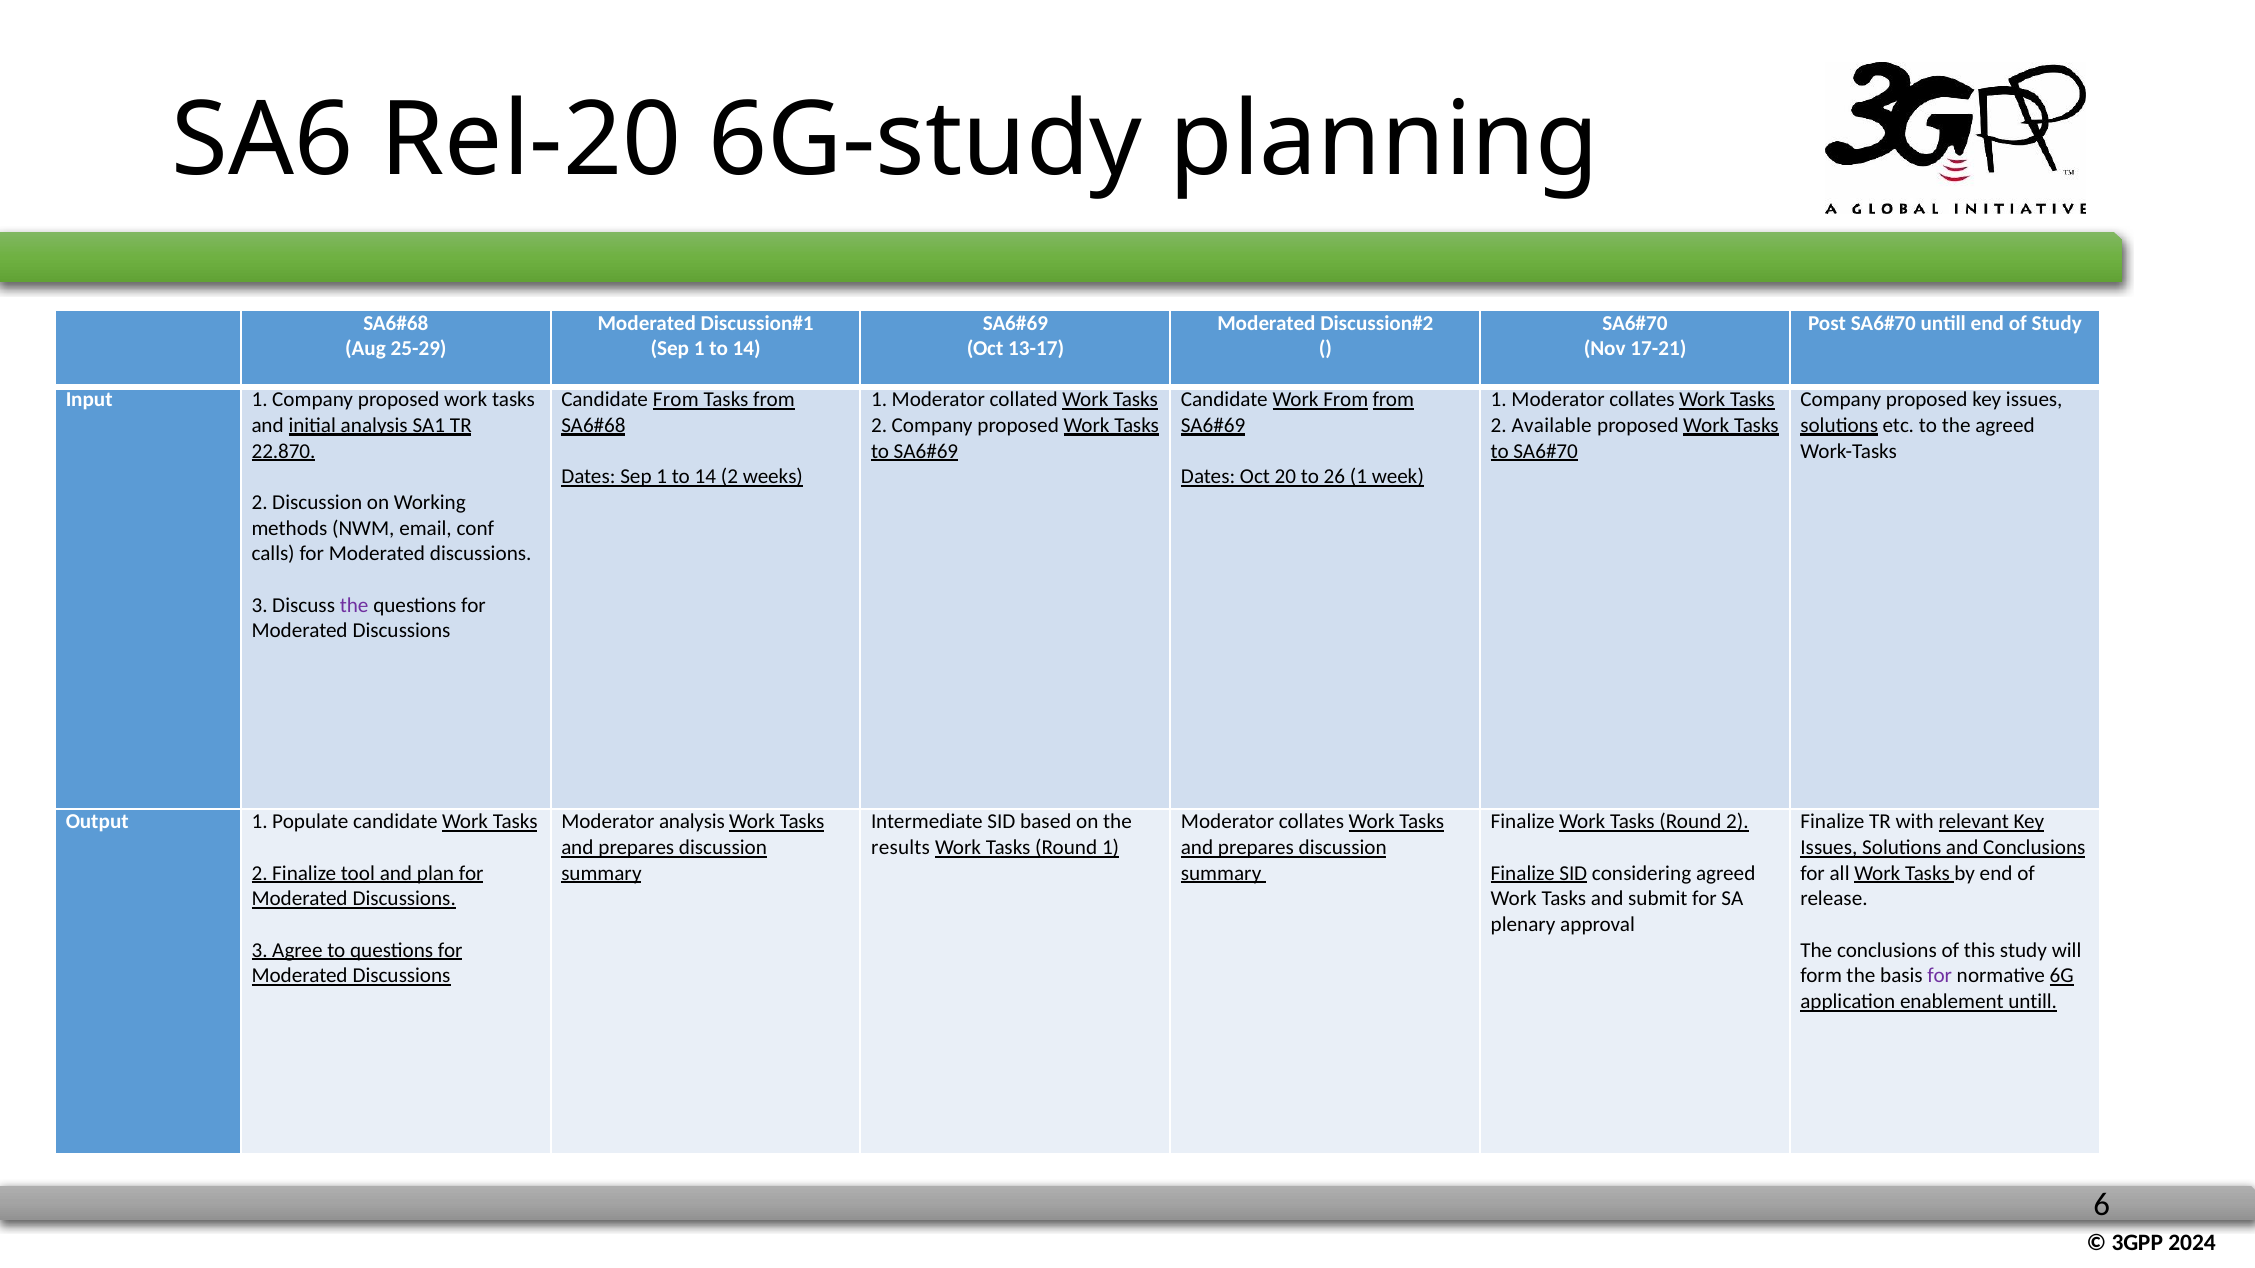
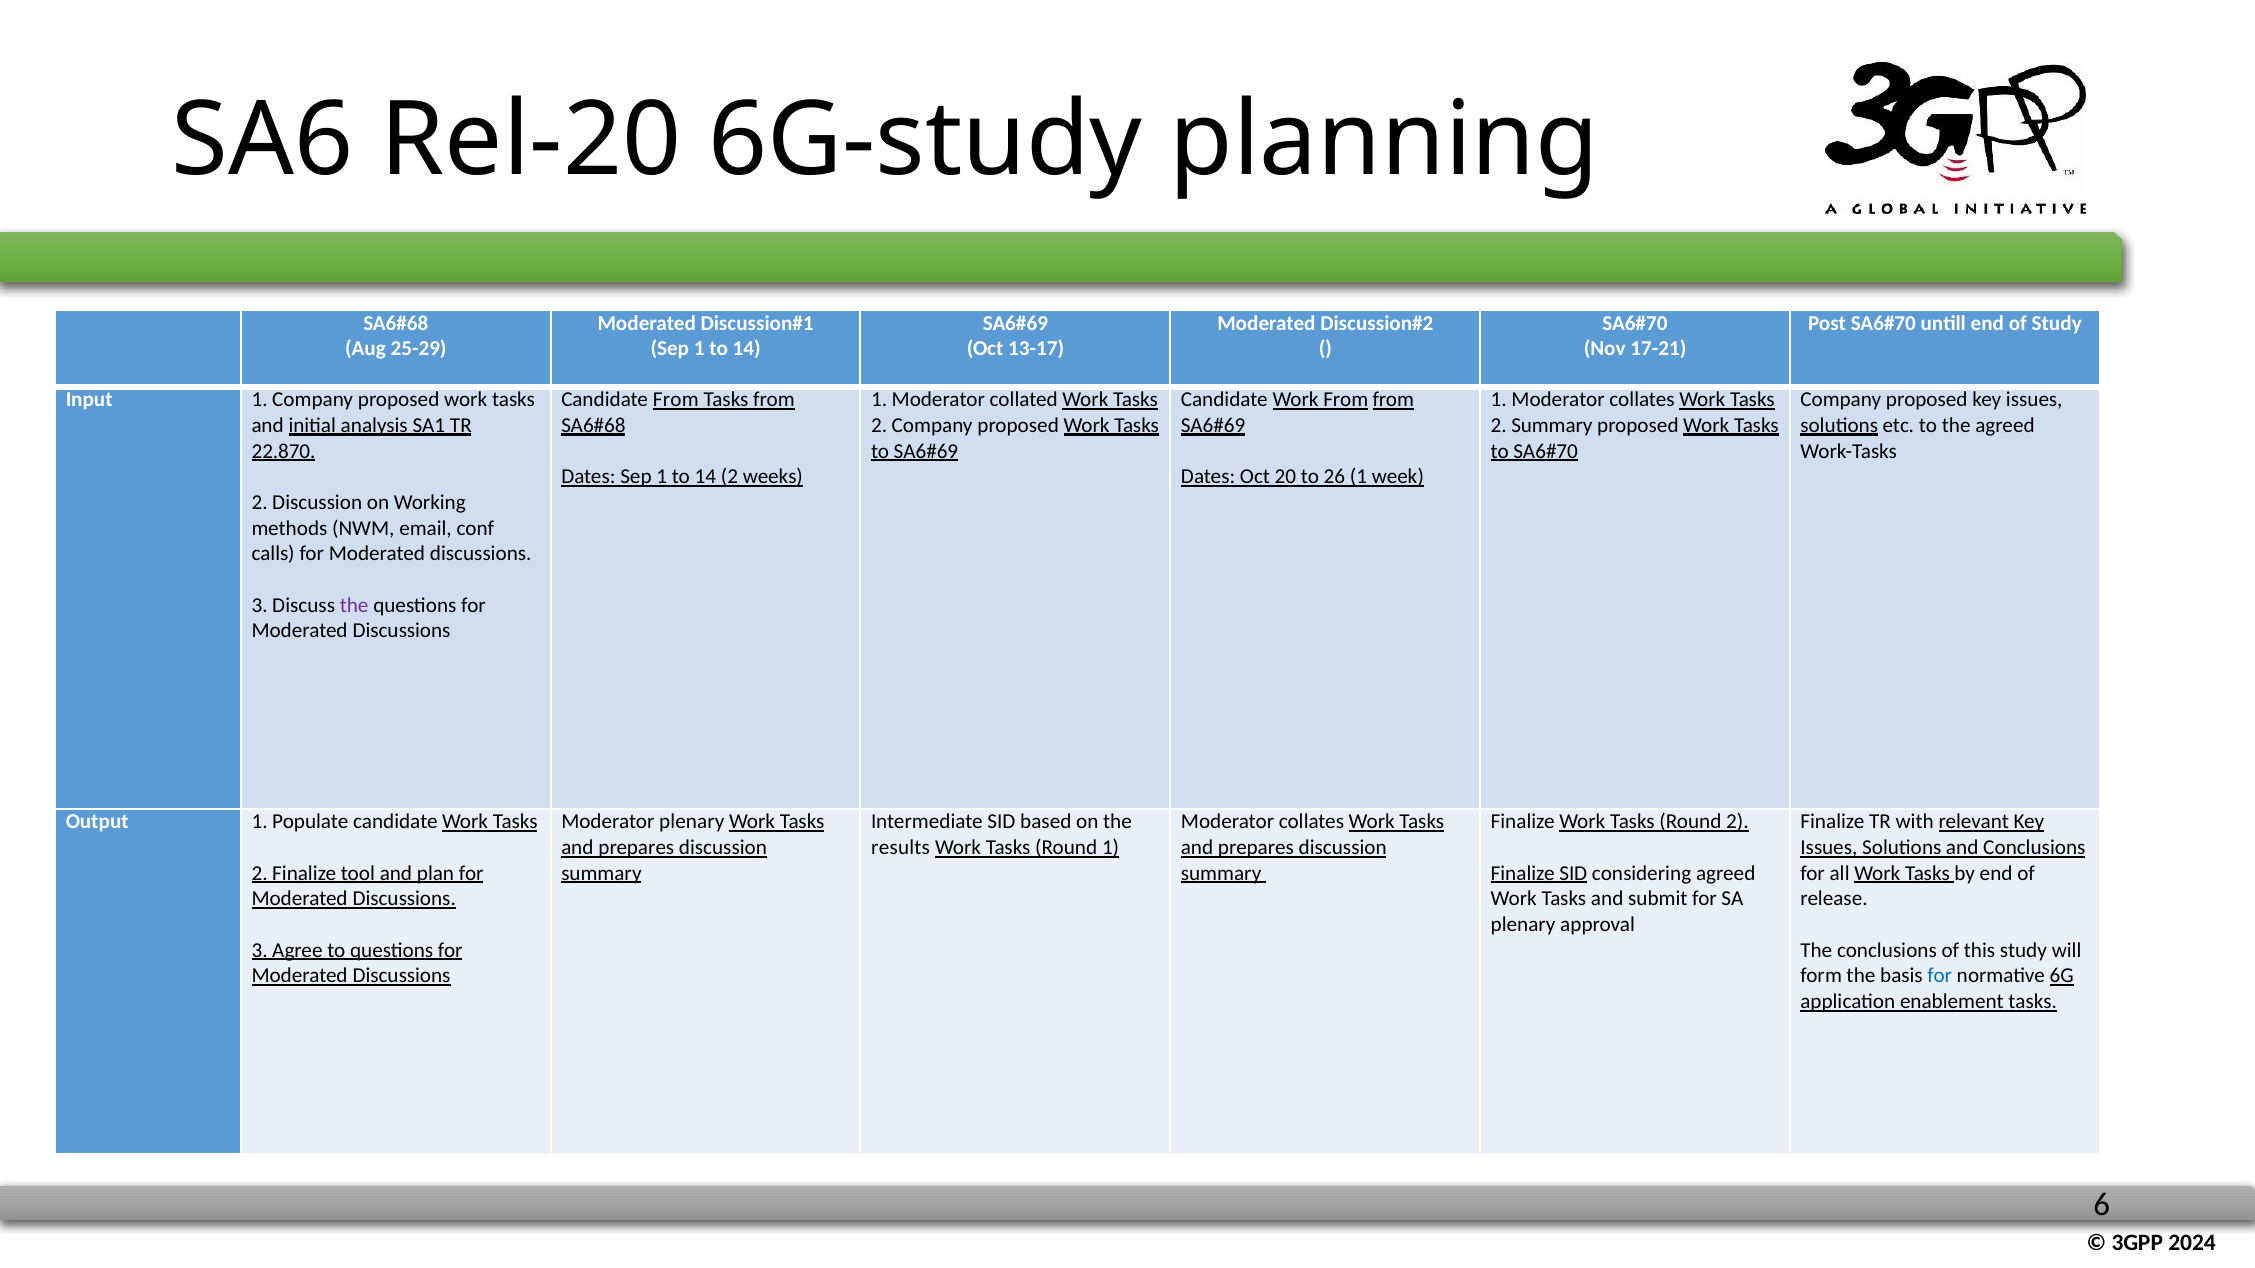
2 Available: Available -> Summary (1552, 426)
Moderator analysis: analysis -> plenary (692, 822)
for colour: purple -> blue (1940, 976)
enablement untill: untill -> tasks (2033, 1002)
